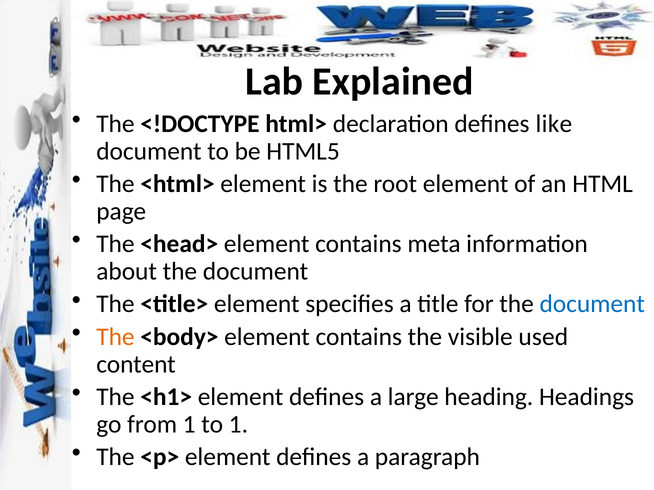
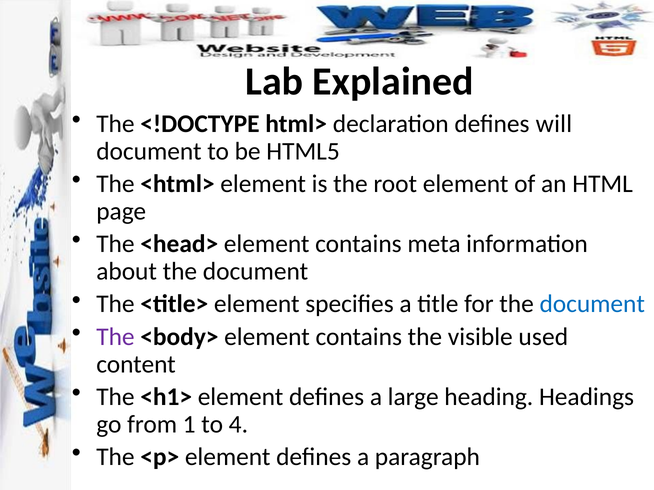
like: like -> will (554, 124)
The colour: orange -> purple (115, 337)
to 1: 1 -> 4 (238, 425)
